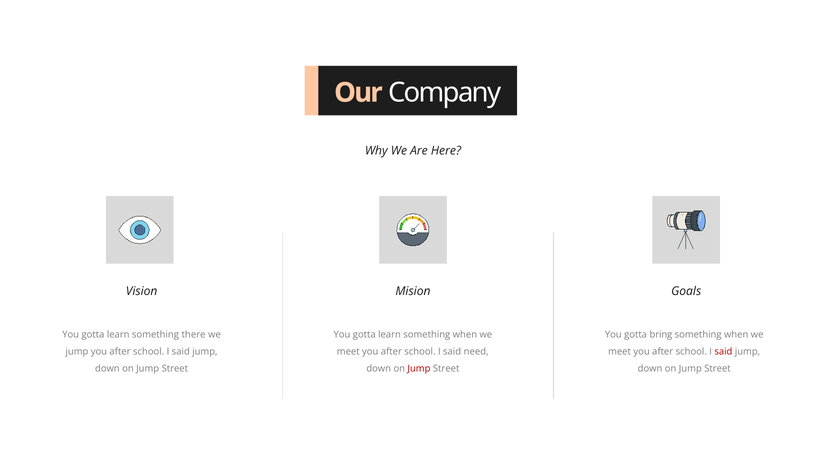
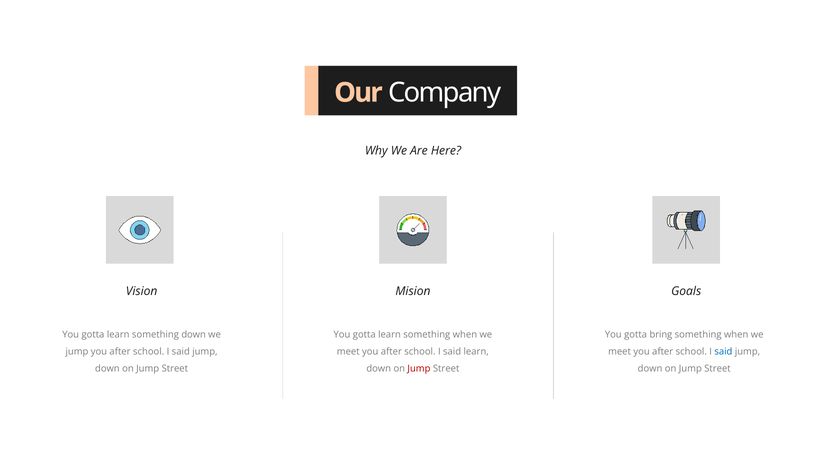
something there: there -> down (194, 334)
said need: need -> learn (476, 351)
said colour: red -> blue (723, 351)
